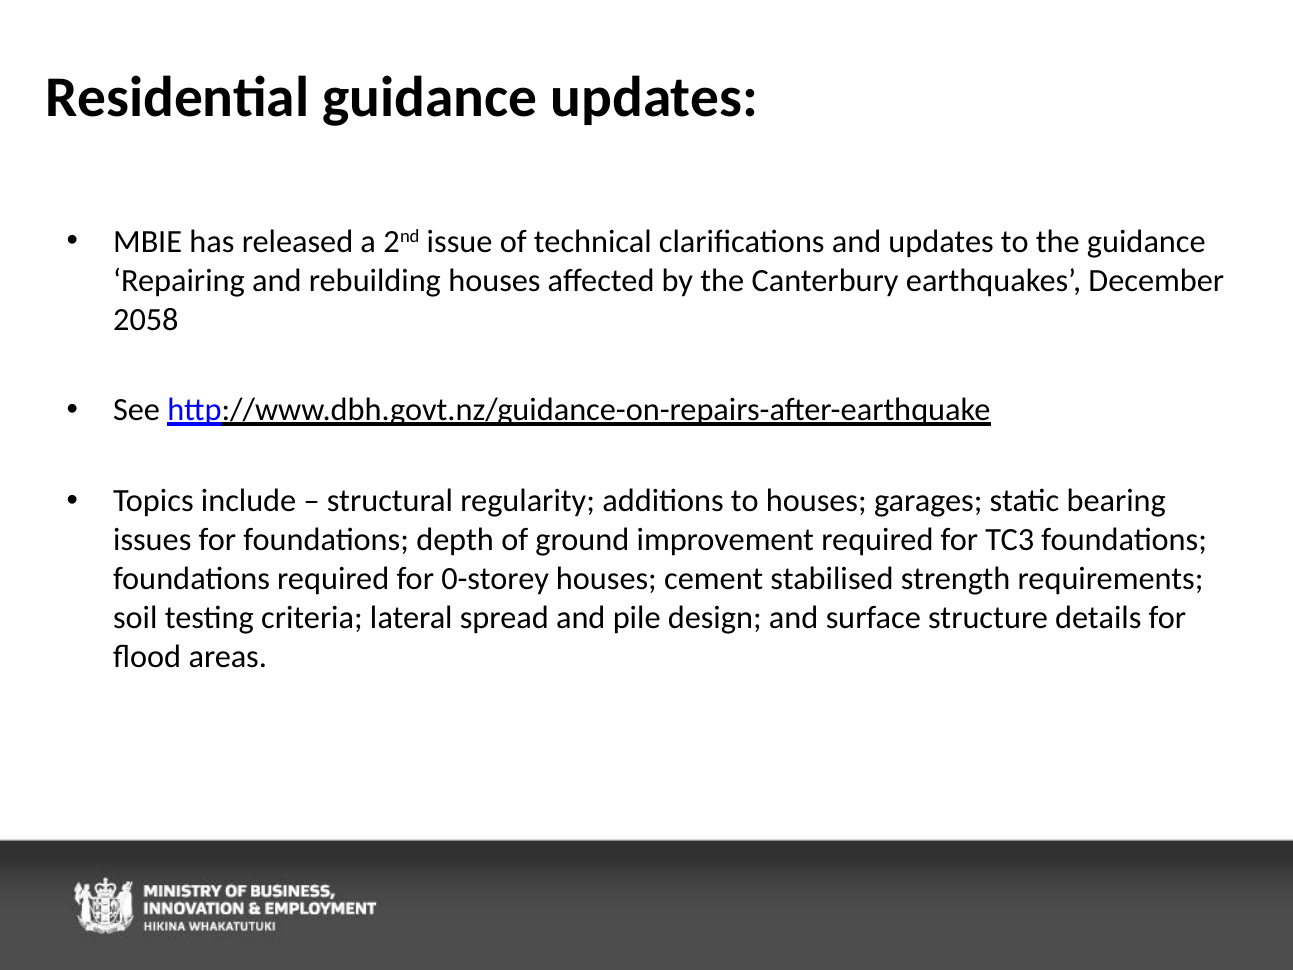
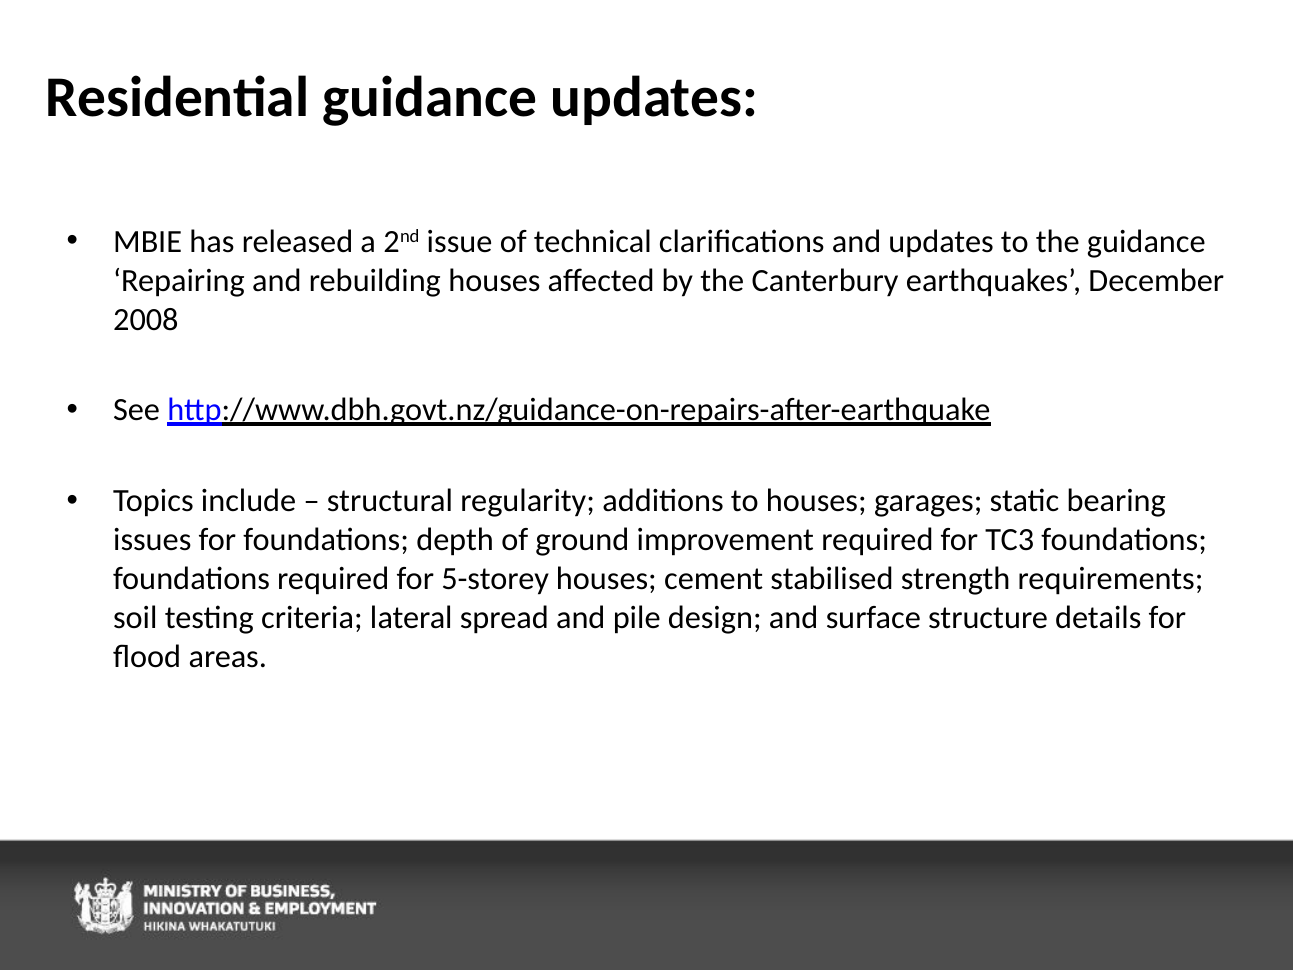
2058: 2058 -> 2008 (146, 319)
0-storey: 0-storey -> 5-storey (495, 579)
